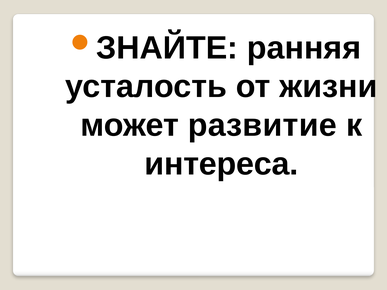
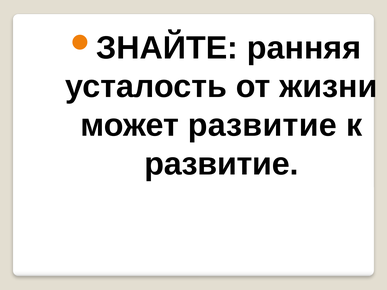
интереса: интереса -> развитие (221, 164)
